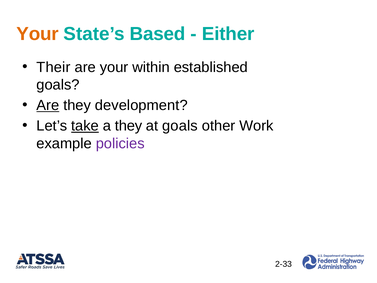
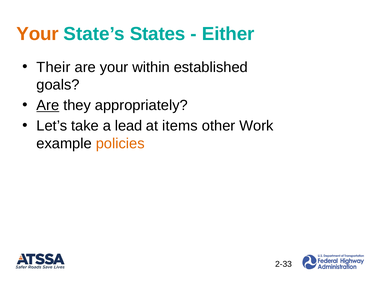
Based: Based -> States (158, 34)
development: development -> appropriately (141, 105)
take underline: present -> none (85, 126)
a they: they -> lead (129, 126)
at goals: goals -> items (180, 126)
policies colour: purple -> orange (120, 143)
